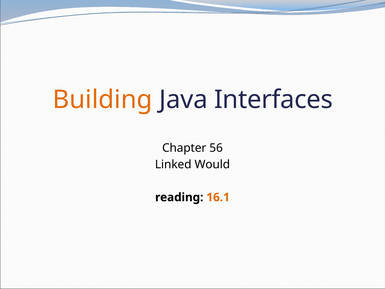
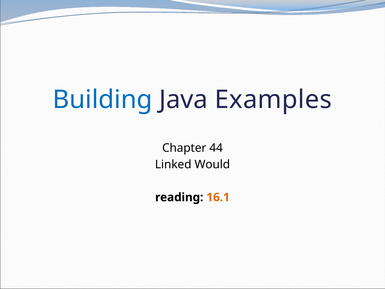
Building colour: orange -> blue (103, 100)
Interfaces: Interfaces -> Examples (273, 100)
56: 56 -> 44 (216, 148)
